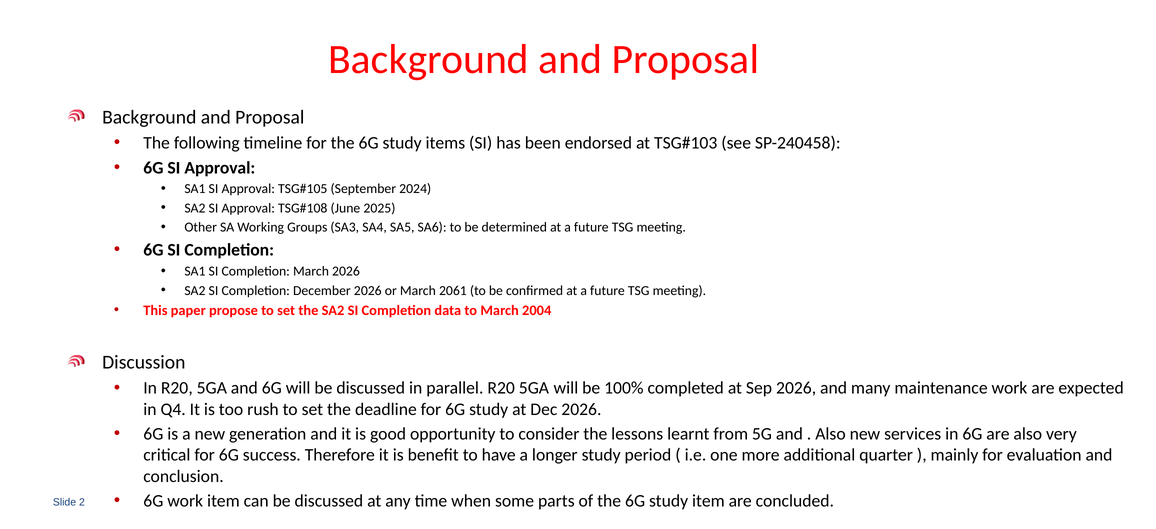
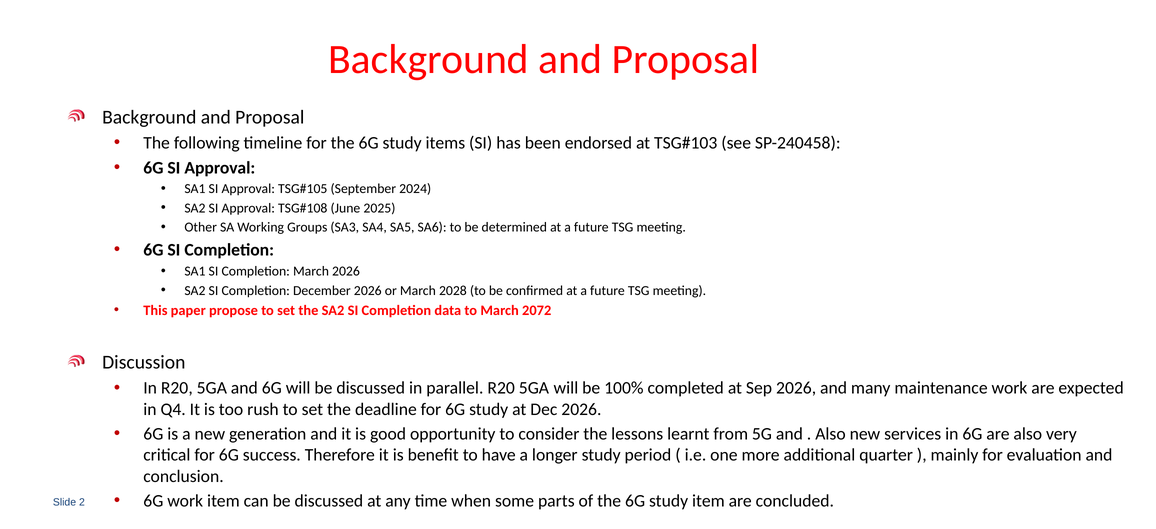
2061: 2061 -> 2028 (453, 290)
2004: 2004 -> 2072 (537, 310)
